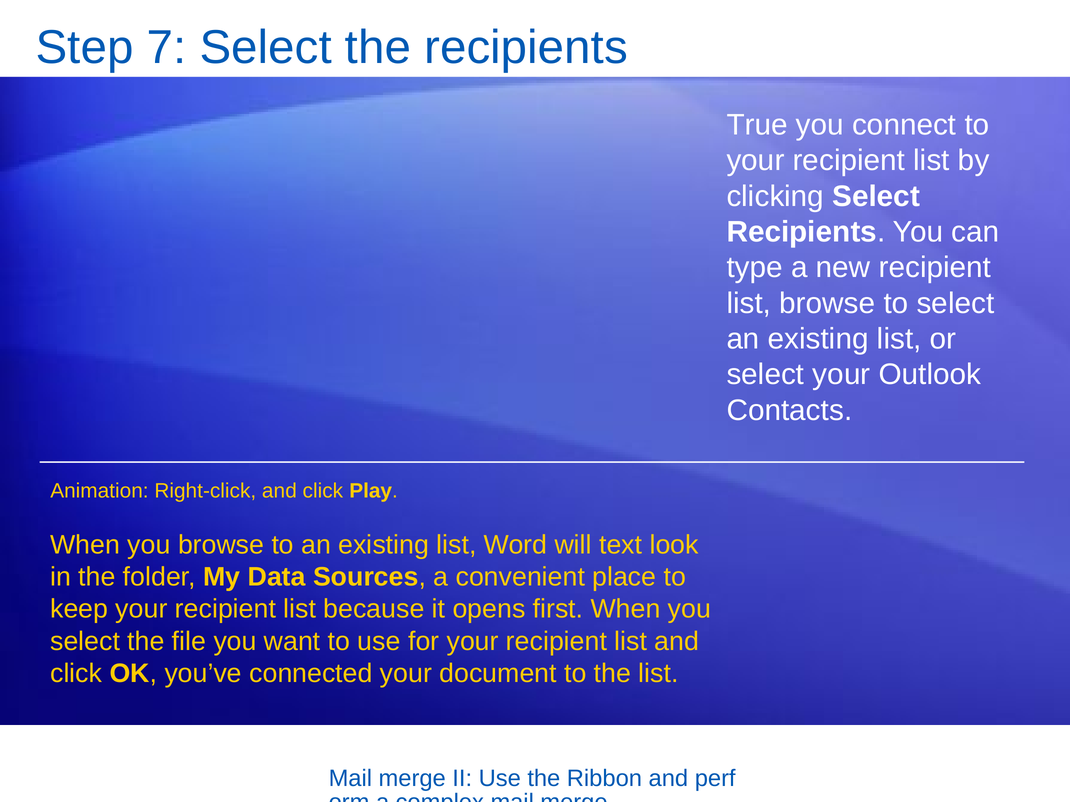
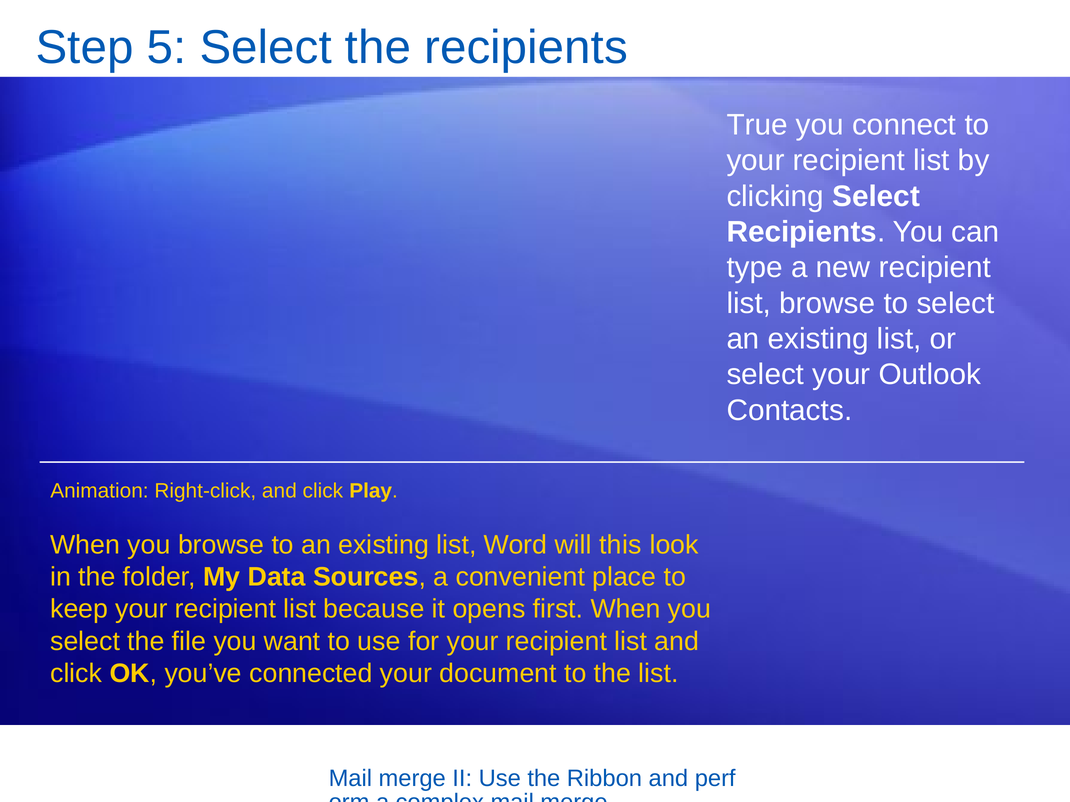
7: 7 -> 5 (167, 47)
text: text -> this (620, 545)
